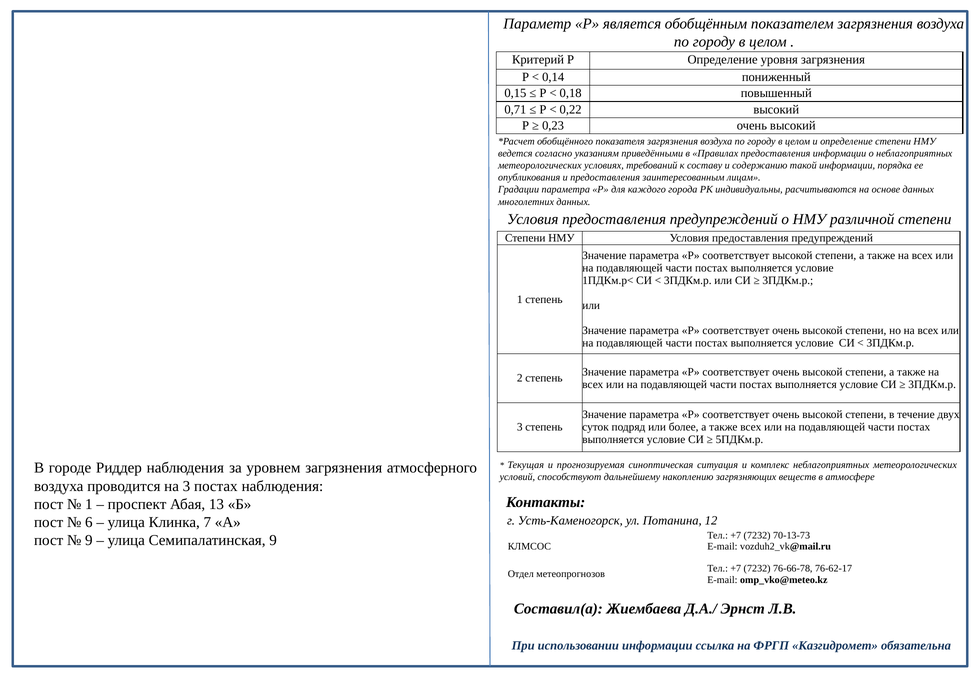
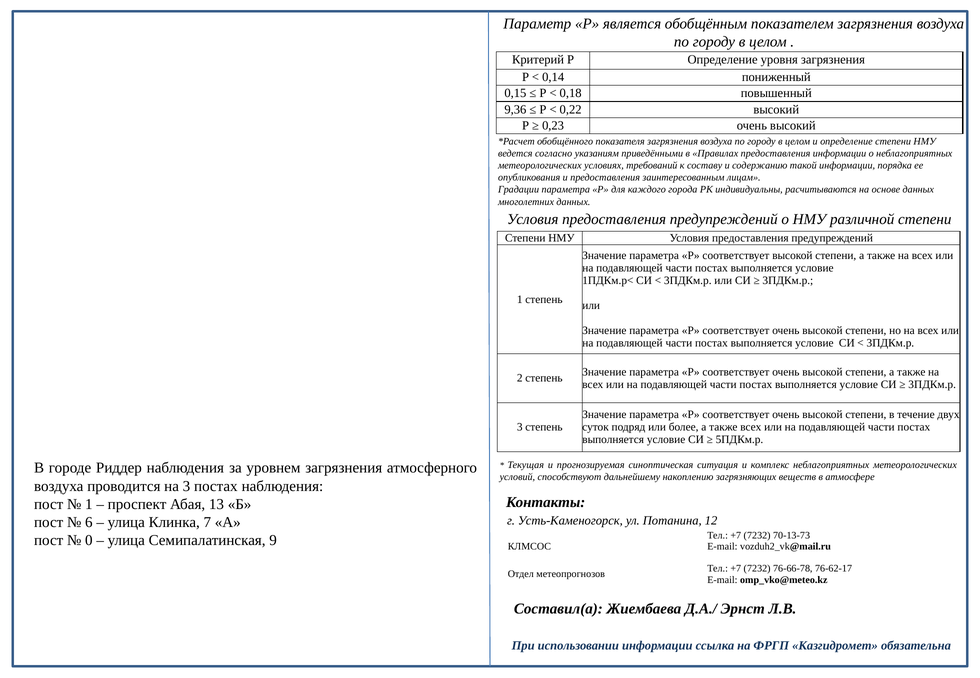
0,71: 0,71 -> 9,36 (515, 109)
9: 9 -> 0 (89, 541)
